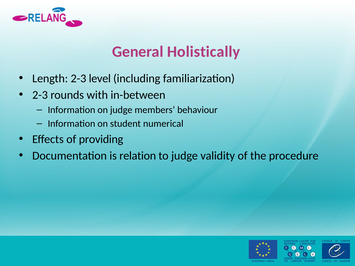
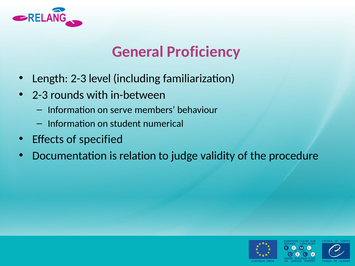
Holistically: Holistically -> Proficiency (204, 52)
on judge: judge -> serve (121, 110)
providing: providing -> specified (101, 139)
